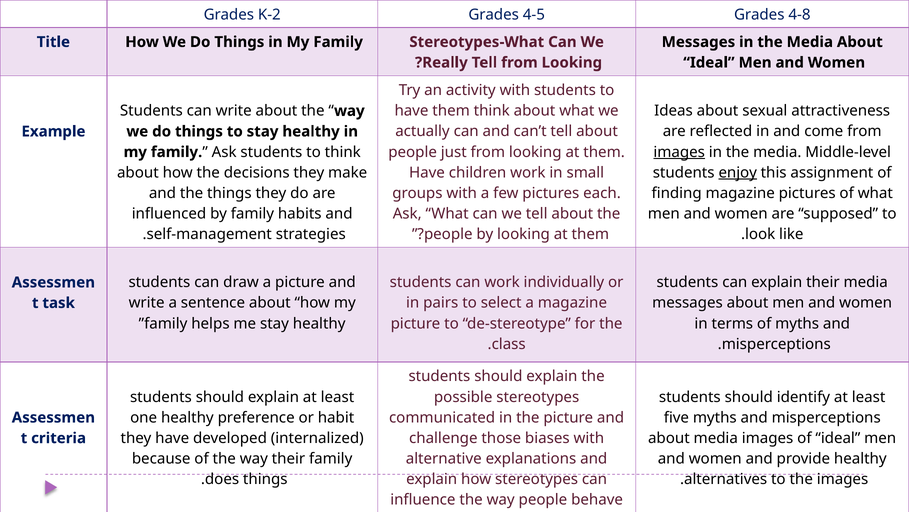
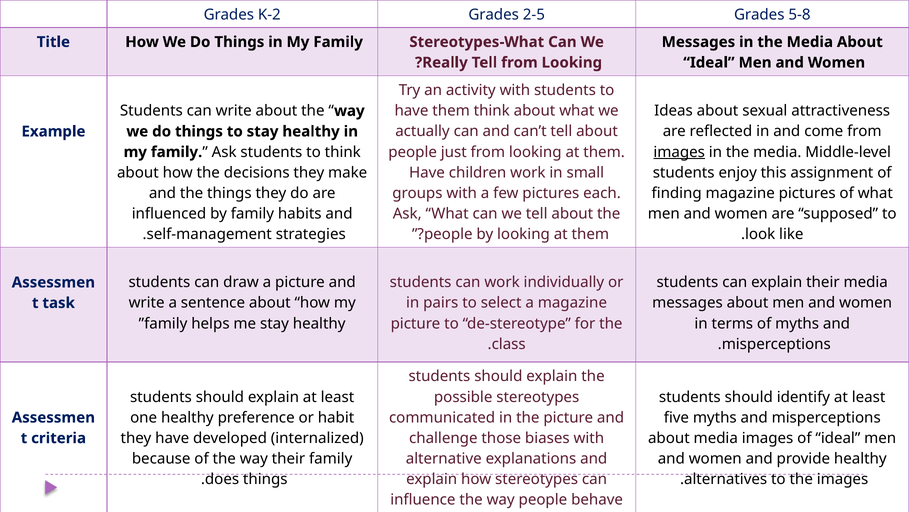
4-5: 4-5 -> 2-5 (534, 15)
4-8: 4-8 -> 5-8 (799, 15)
enjoy underline: present -> none (738, 172)
